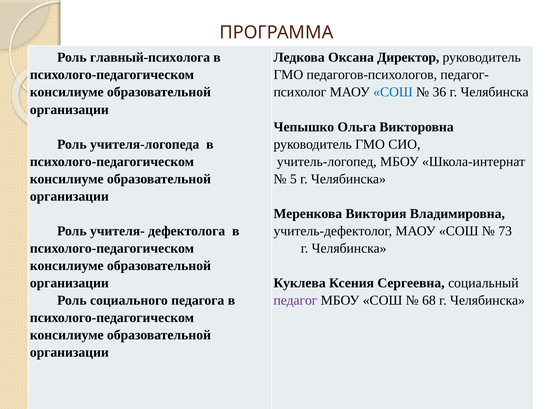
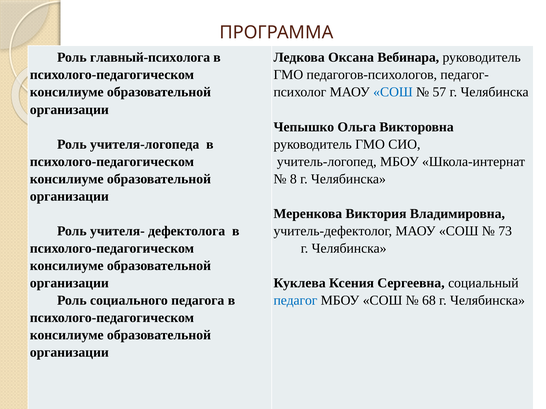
Директор: Директор -> Вебинара (408, 58)
36: 36 -> 57 (439, 92)
5: 5 -> 8 (293, 179)
педагог colour: purple -> blue (295, 301)
